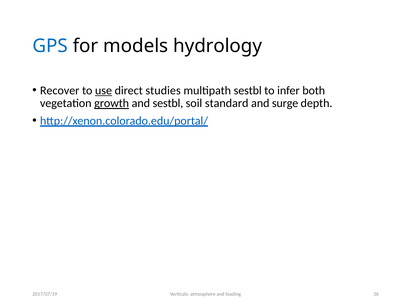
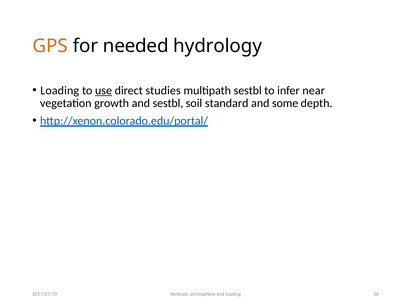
GPS colour: blue -> orange (50, 46)
models: models -> needed (136, 46)
Recover: Recover -> Loading (60, 91)
both: both -> near (314, 91)
growth underline: present -> none (112, 103)
surge: surge -> some (285, 103)
